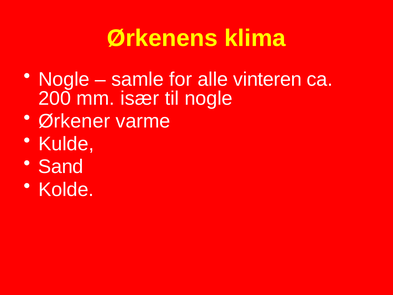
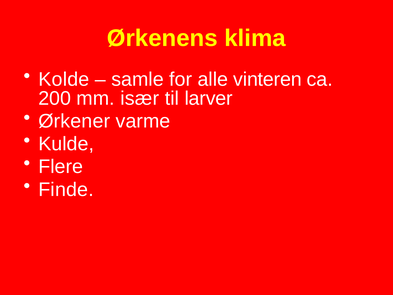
Nogle: Nogle -> Kolde (64, 79)
til nogle: nogle -> larver (209, 98)
Sand: Sand -> Flere (61, 167)
Kolde: Kolde -> Finde (66, 189)
